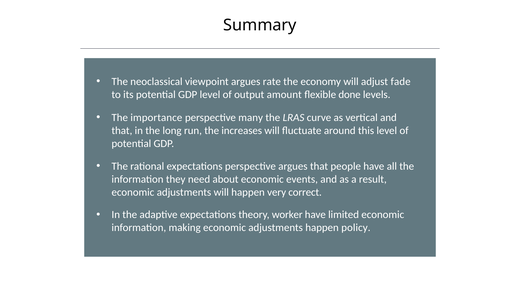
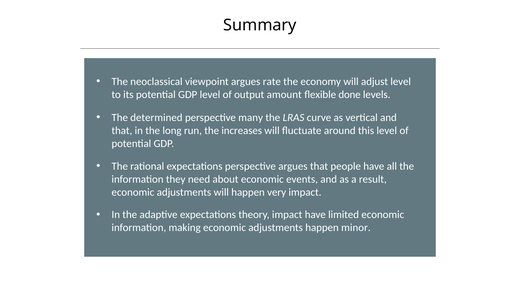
adjust fade: fade -> level (401, 82)
importance: importance -> determined (156, 118)
very correct: correct -> impact (305, 192)
theory worker: worker -> impact (287, 215)
policy: policy -> minor (356, 228)
